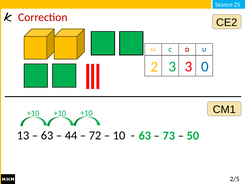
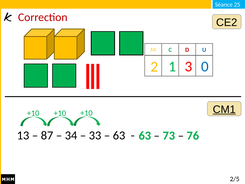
2 3: 3 -> 1 (172, 67)
CM1 underline: none -> present (224, 109)
63: 63 -> 87 (47, 135)
44: 44 -> 34 (71, 135)
72: 72 -> 33 (95, 135)
10: 10 -> 63 (119, 135)
50: 50 -> 76 (193, 136)
